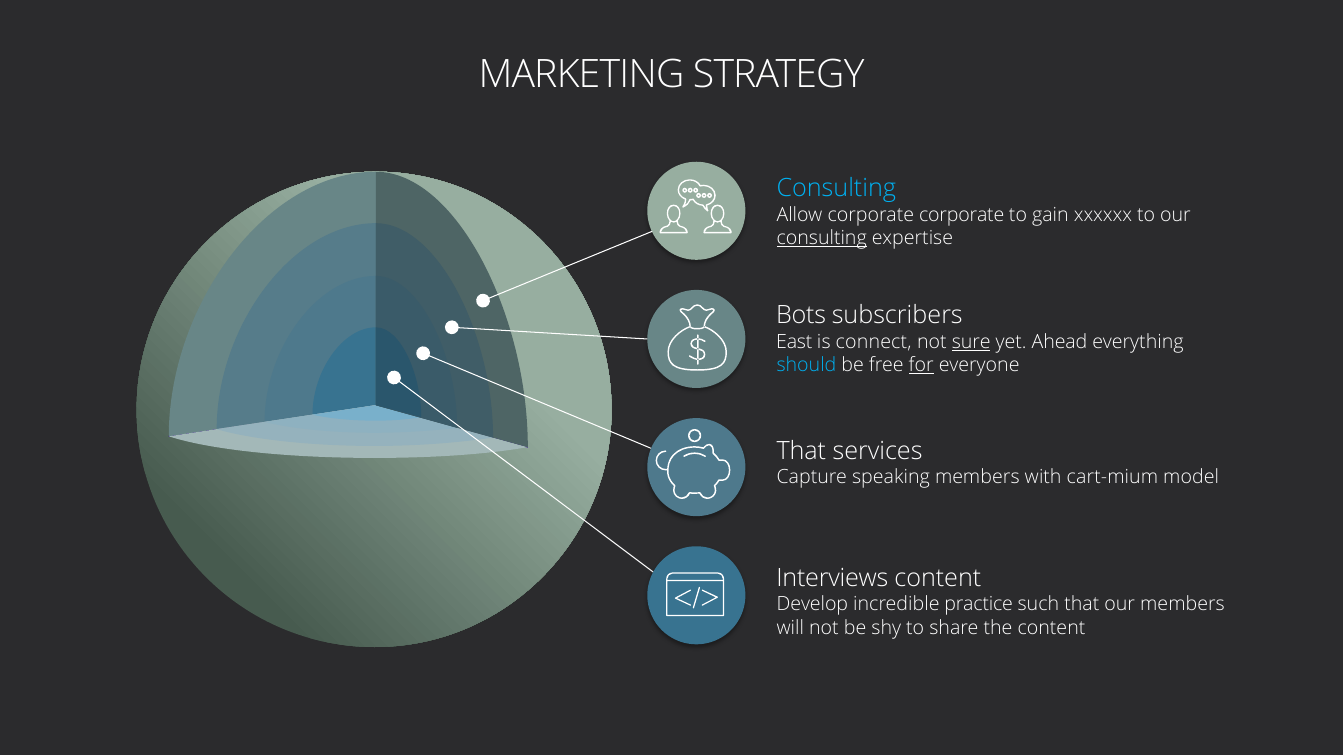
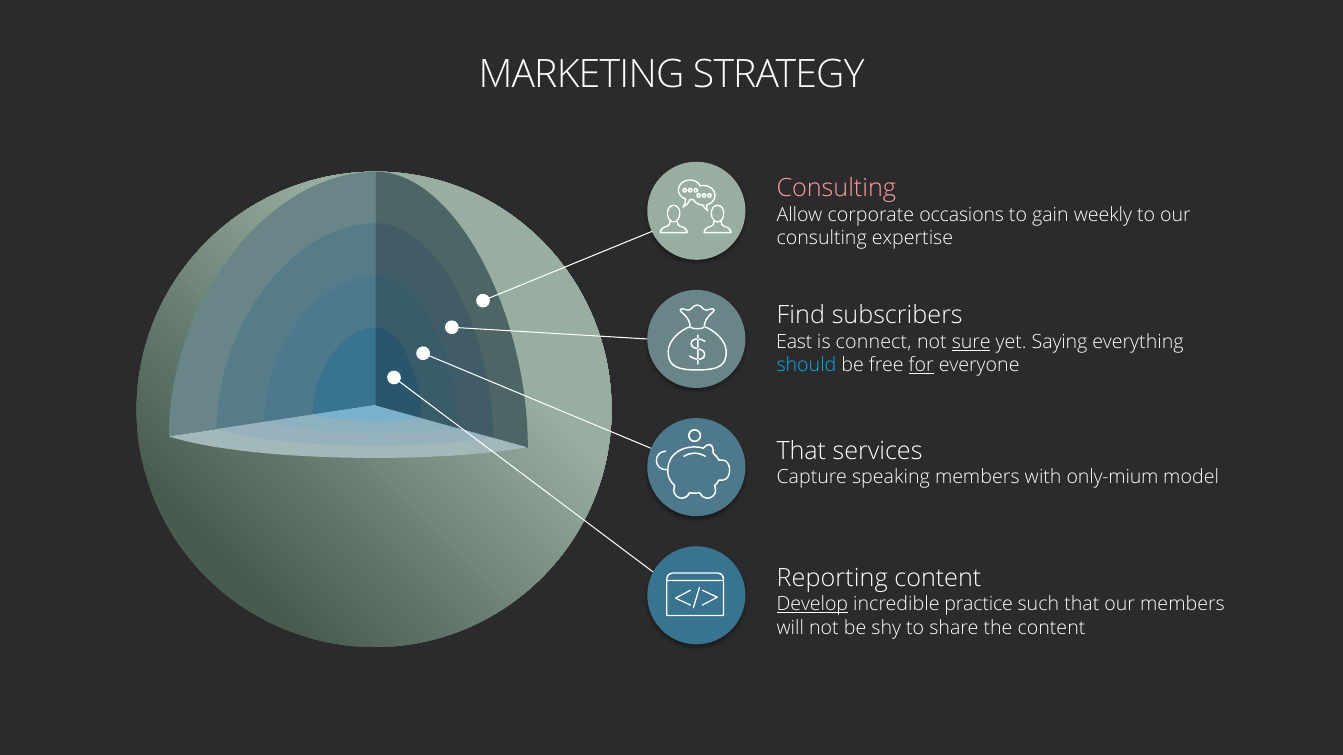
Consulting colour: light blue -> pink (836, 188)
corporate corporate: corporate -> occasions (962, 215)
xxxxxx: xxxxxx -> weekly (1103, 215)
consulting underline: present -> none (822, 238)
Bots: Bots -> Find (801, 316)
Ahead: Ahead -> Saying (1060, 342)
cart-mium: cart-mium -> only-mium (1113, 478)
Interviews: Interviews -> Reporting (832, 578)
Develop underline: none -> present (812, 605)
